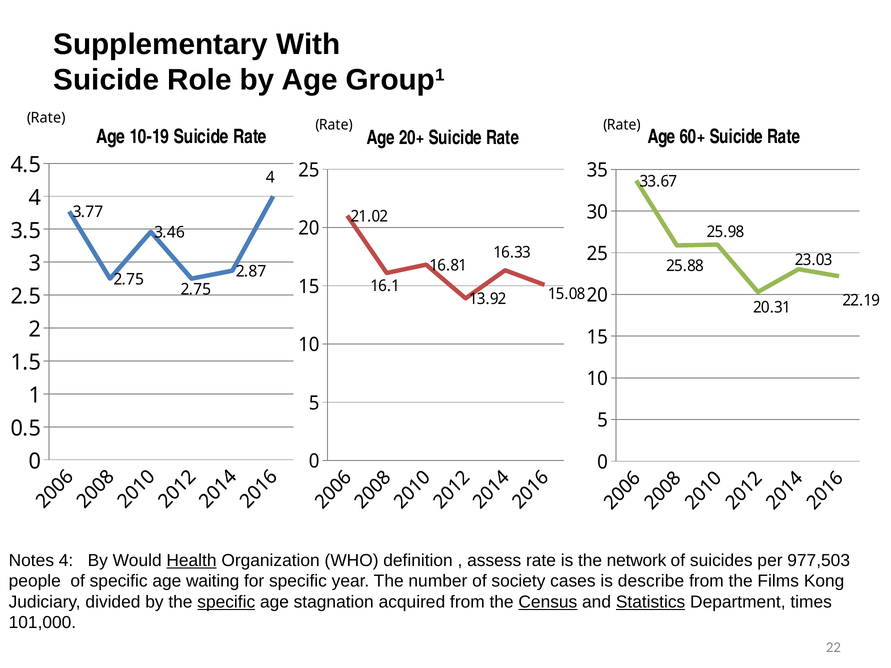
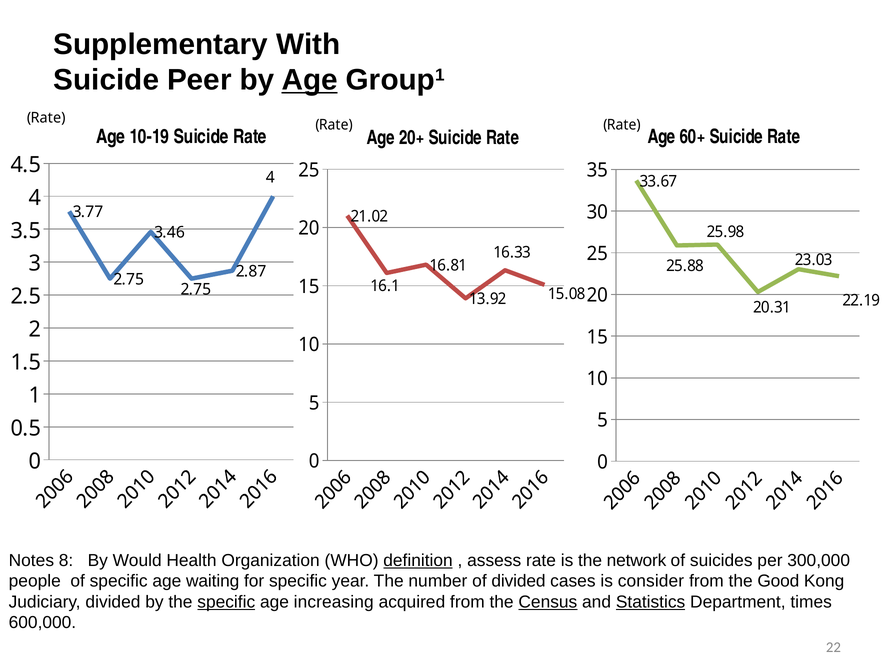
Role: Role -> Peer (199, 80)
Age underline: none -> present (310, 80)
Notes 4: 4 -> 8 (66, 561)
Health underline: present -> none (191, 561)
definition underline: none -> present (418, 561)
977,503: 977,503 -> 300,000 (819, 561)
of society: society -> divided (519, 581)
describe: describe -> consider (651, 581)
Films: Films -> Good (778, 581)
stagnation: stagnation -> increasing (334, 602)
101,000: 101,000 -> 600,000 (42, 623)
